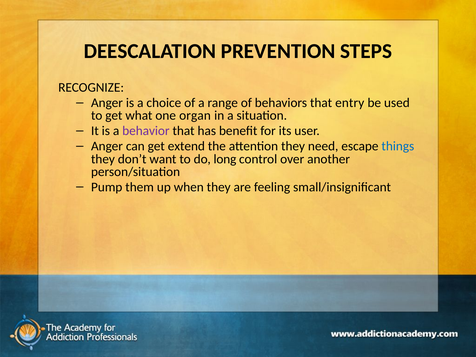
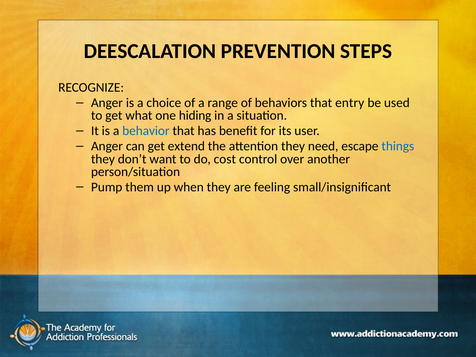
organ: organ -> hiding (195, 116)
behavior colour: purple -> blue (146, 131)
long: long -> cost (225, 159)
